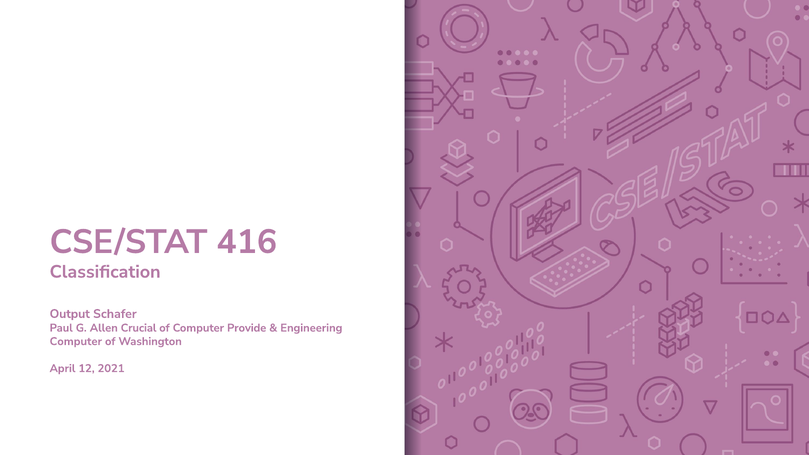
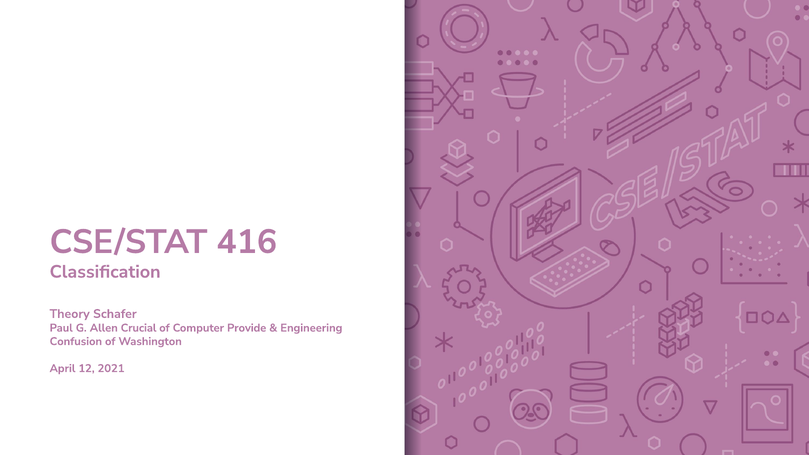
Output: Output -> Theory (70, 314)
Computer: Computer -> Confusion (76, 341)
